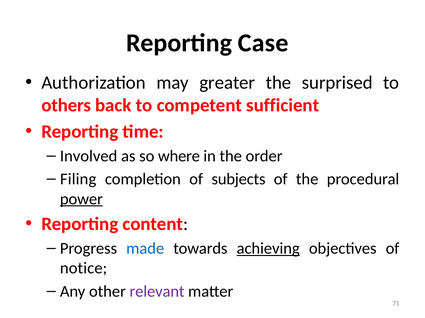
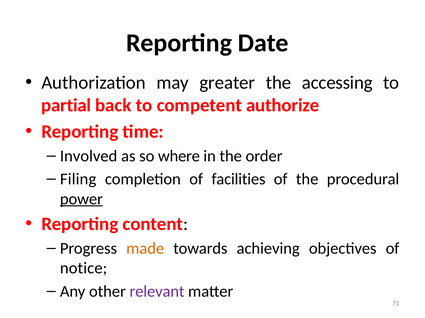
Case: Case -> Date (263, 43)
surprised: surprised -> accessing (337, 83)
others: others -> partial (66, 106)
sufficient: sufficient -> authorize (283, 106)
subjects: subjects -> facilities (238, 180)
made colour: blue -> orange (145, 249)
achieving underline: present -> none (268, 249)
